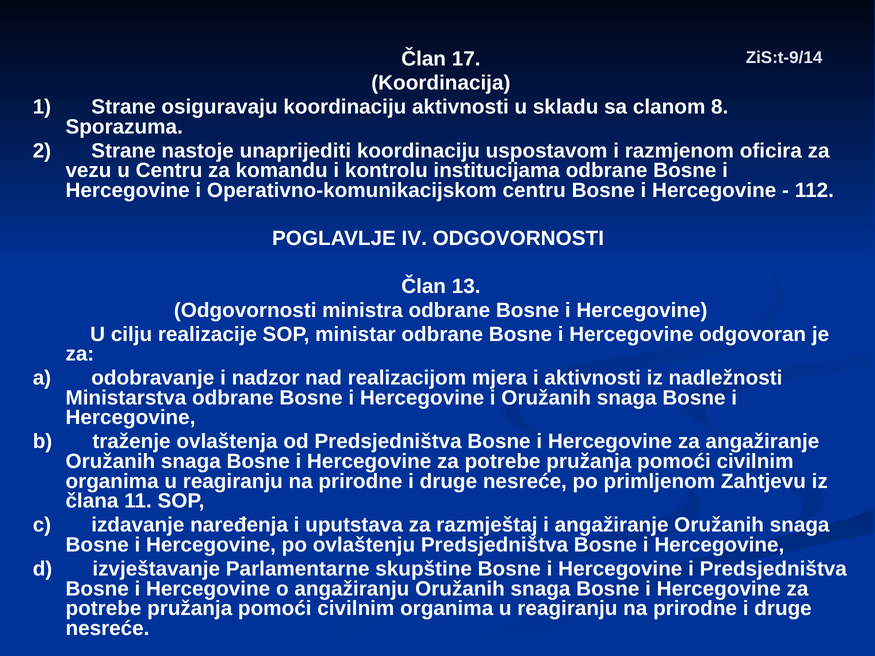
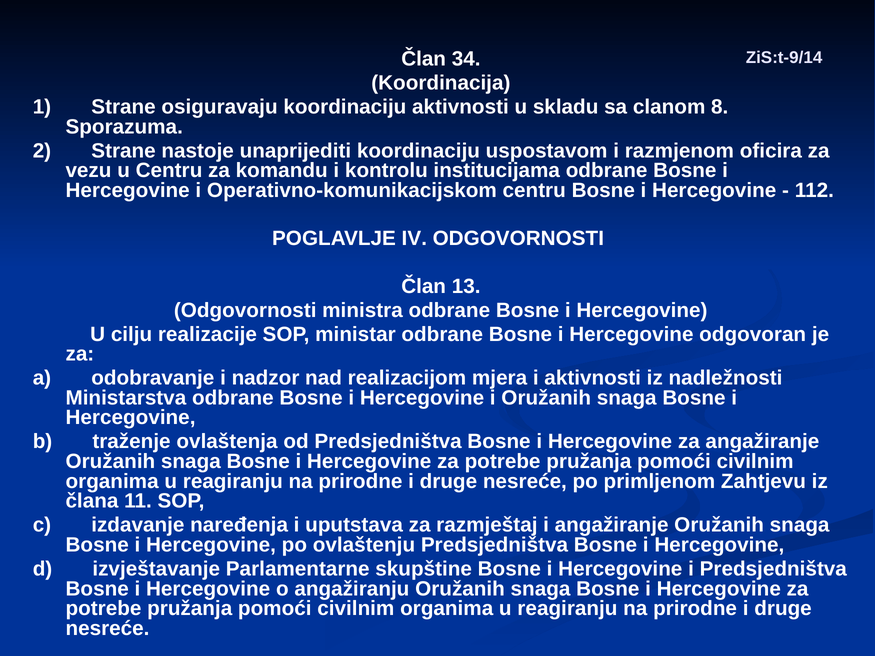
17: 17 -> 34 (466, 59)
